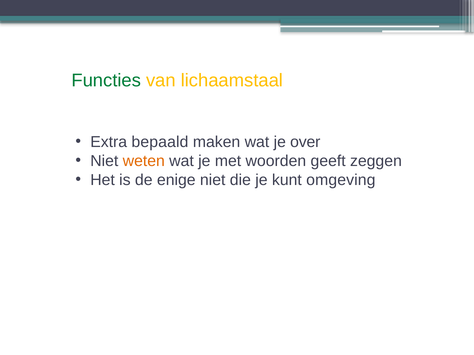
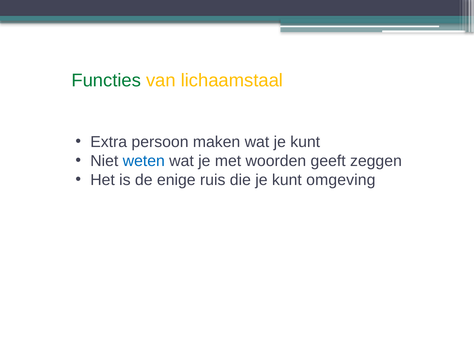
bepaald: bepaald -> persoon (160, 142)
wat je over: over -> kunt (305, 142)
weten colour: orange -> blue (144, 161)
enige niet: niet -> ruis (213, 180)
